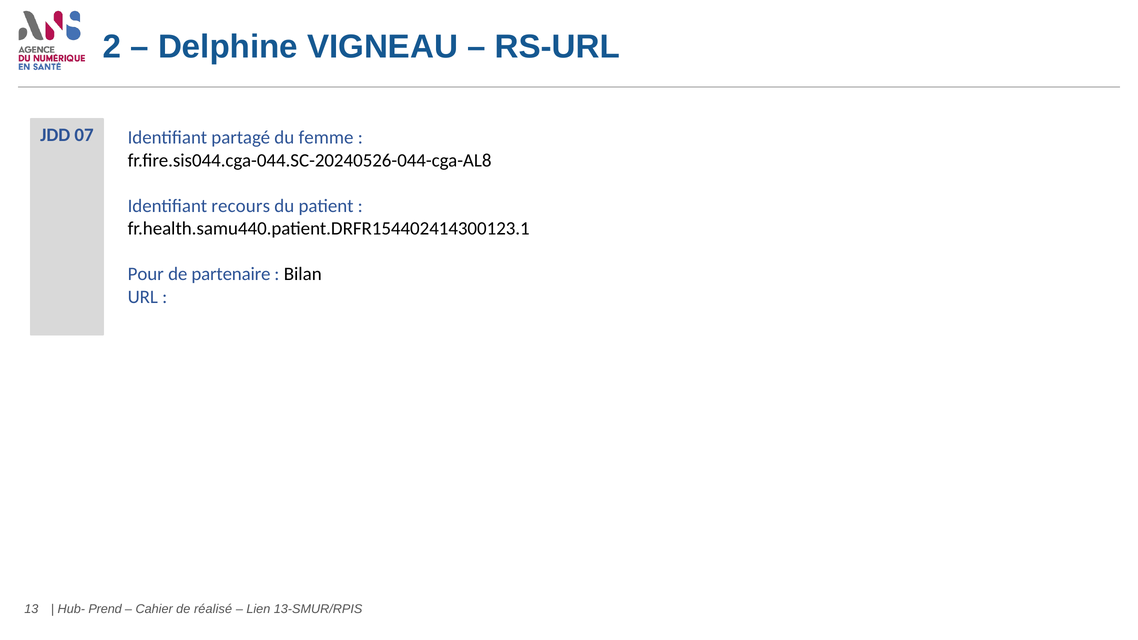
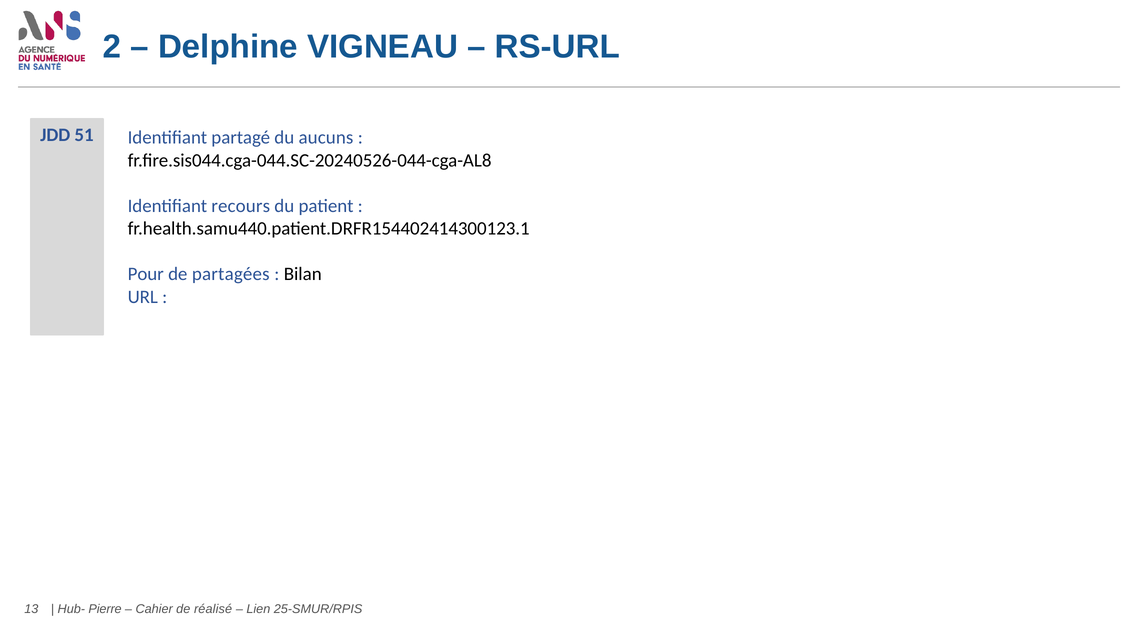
07: 07 -> 51 (84, 135)
femme: femme -> aucuns (326, 138)
partenaire: partenaire -> partagées (231, 274)
Prend: Prend -> Pierre (105, 609)
13-SMUR/RPIS: 13-SMUR/RPIS -> 25-SMUR/RPIS (318, 609)
